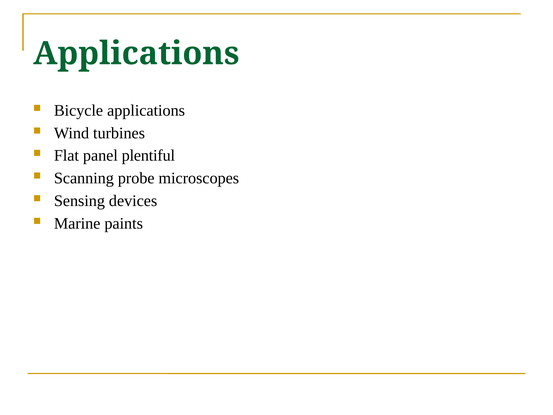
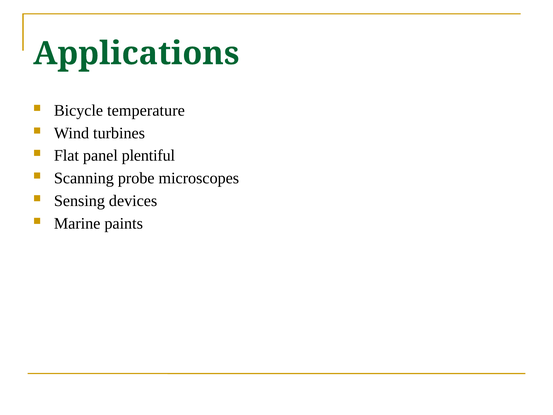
Bicycle applications: applications -> temperature (146, 110)
